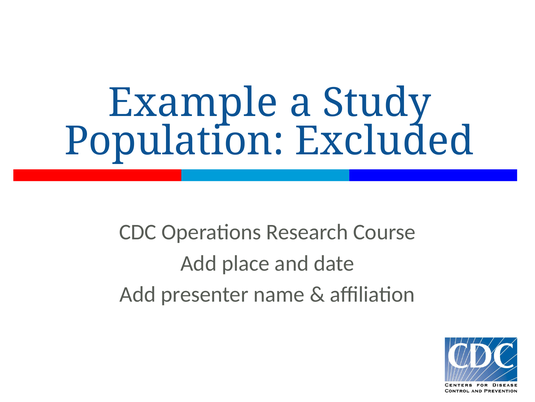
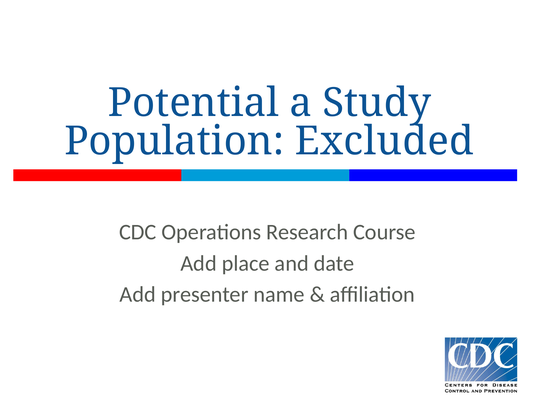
Example: Example -> Potential (193, 103)
